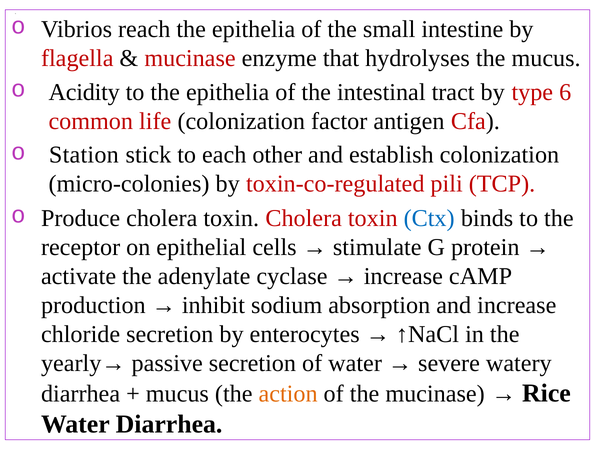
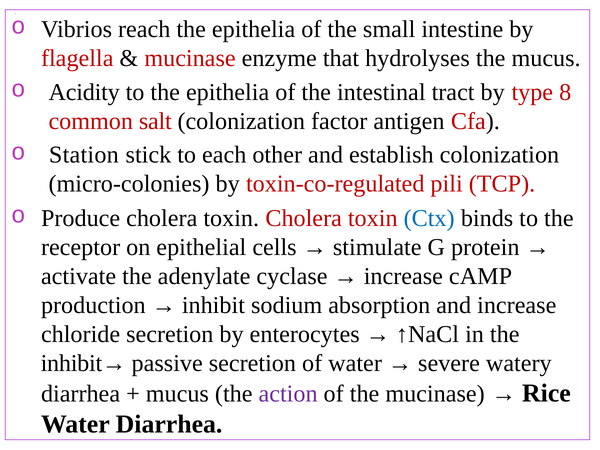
6: 6 -> 8 (565, 92)
life: life -> salt (155, 121)
yearly→: yearly→ -> inhibit→ (83, 363)
action colour: orange -> purple (288, 394)
